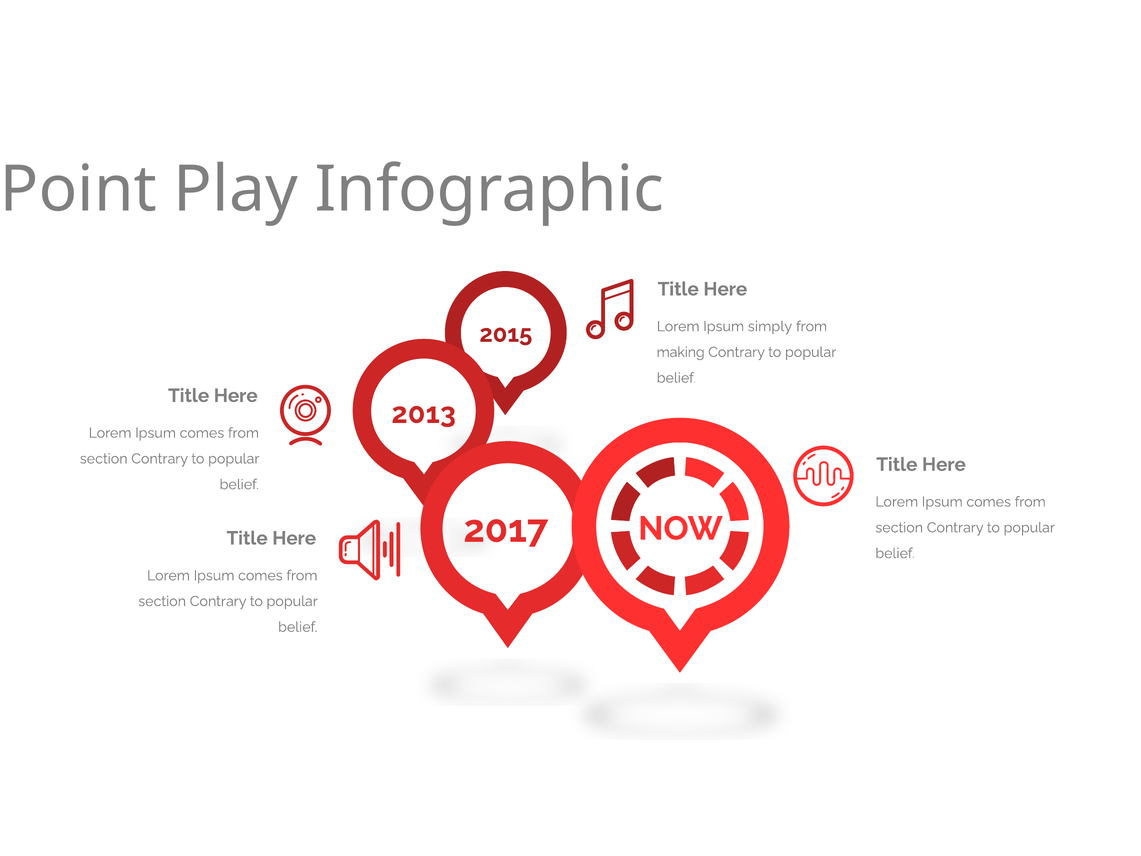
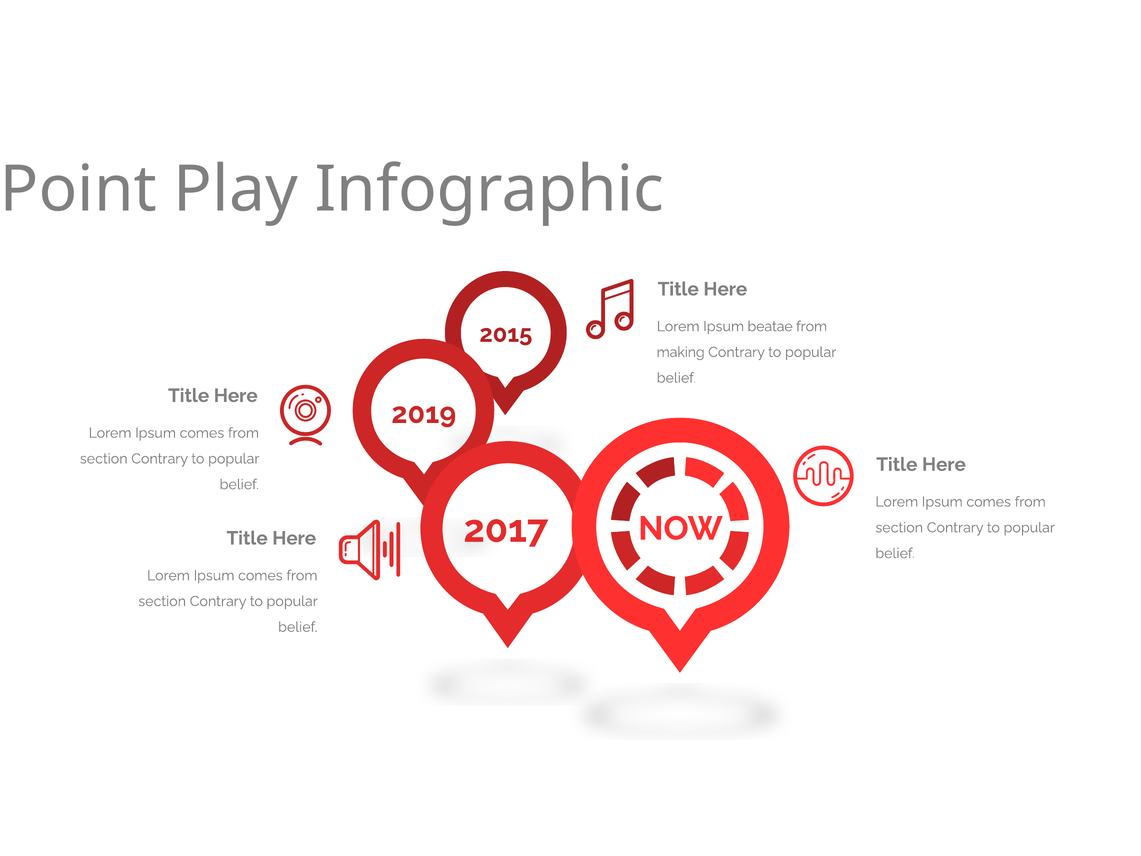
simply: simply -> beatae (770, 326)
2013: 2013 -> 2019 (424, 413)
